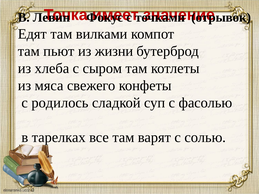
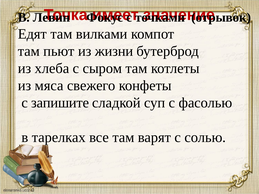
родилось: родилось -> запишите (60, 103)
